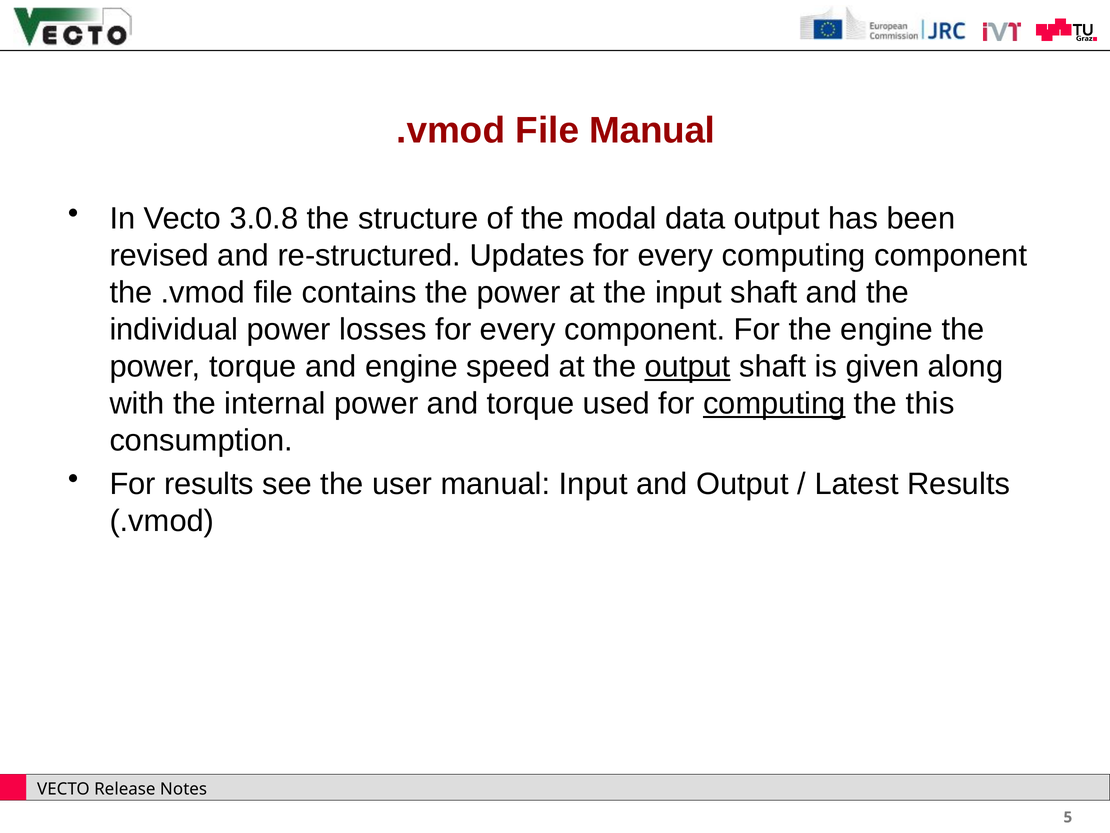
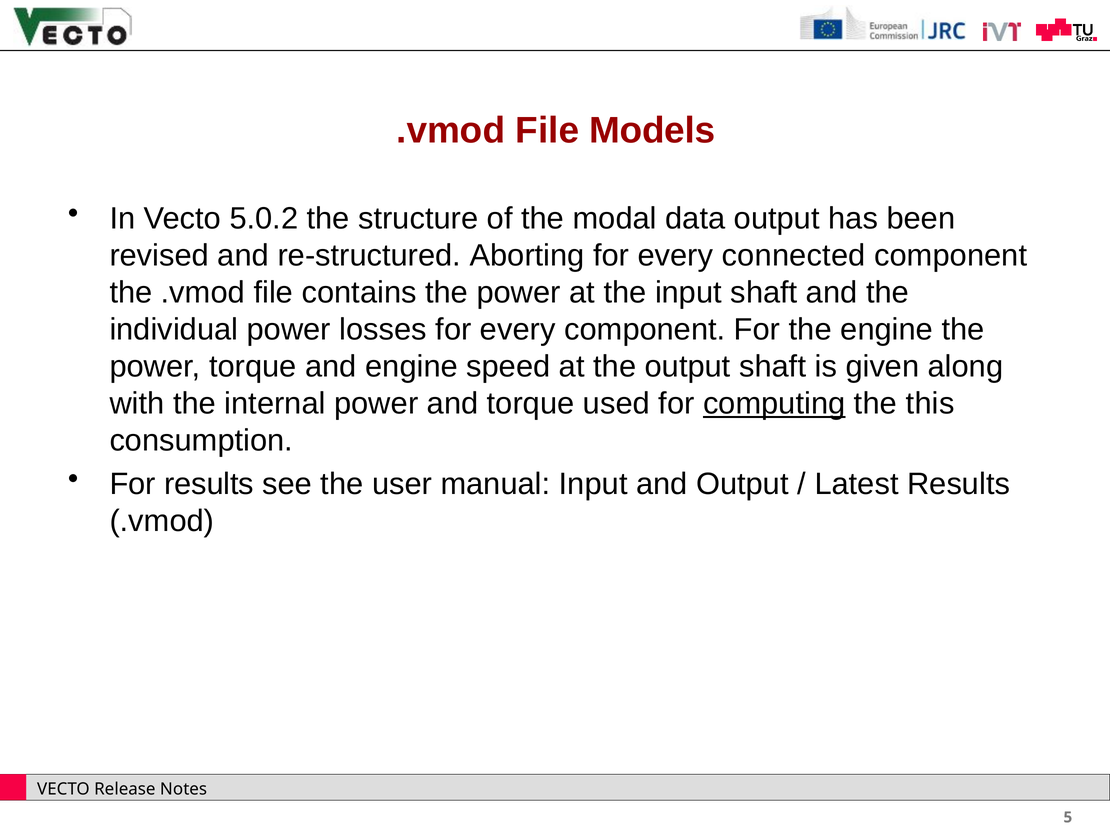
File Manual: Manual -> Models (652, 131)
3.0.8: 3.0.8 -> 5.0.2 (264, 218)
Updates: Updates -> Aborting (527, 255)
every computing: computing -> connected (794, 255)
output underline: present -> none (688, 366)
